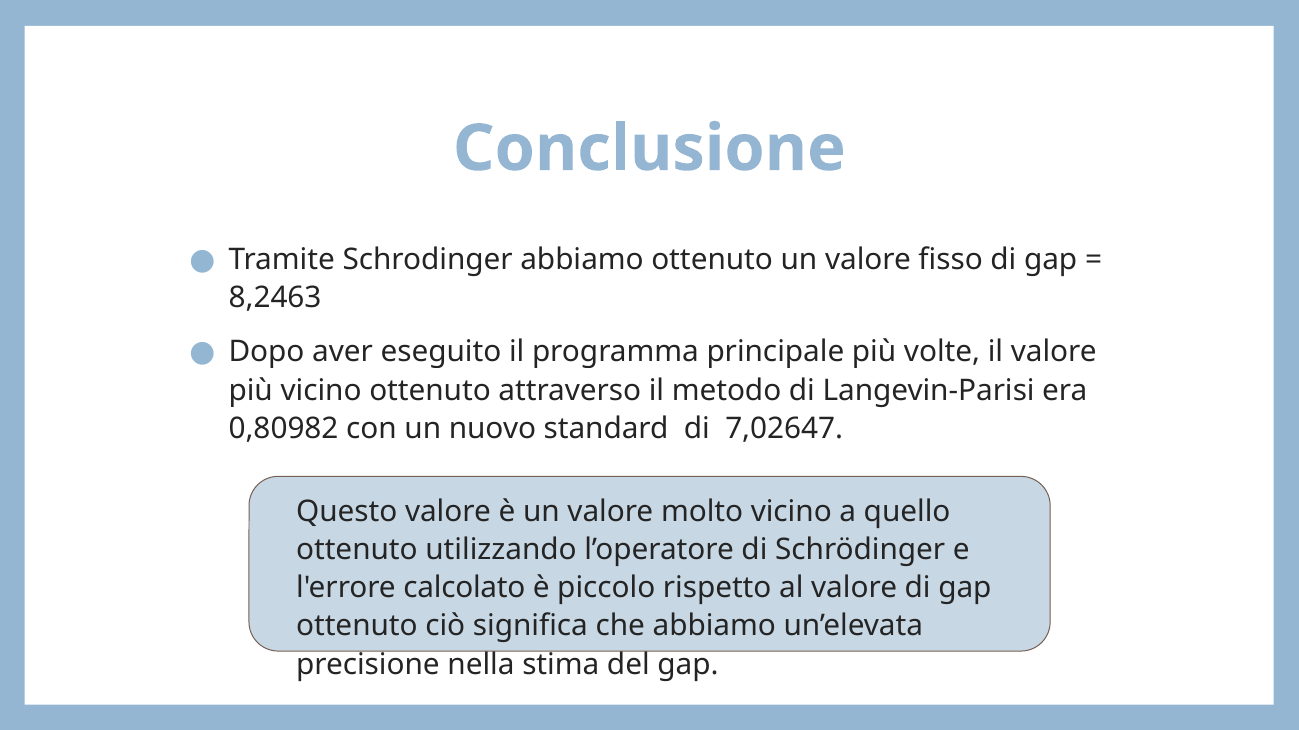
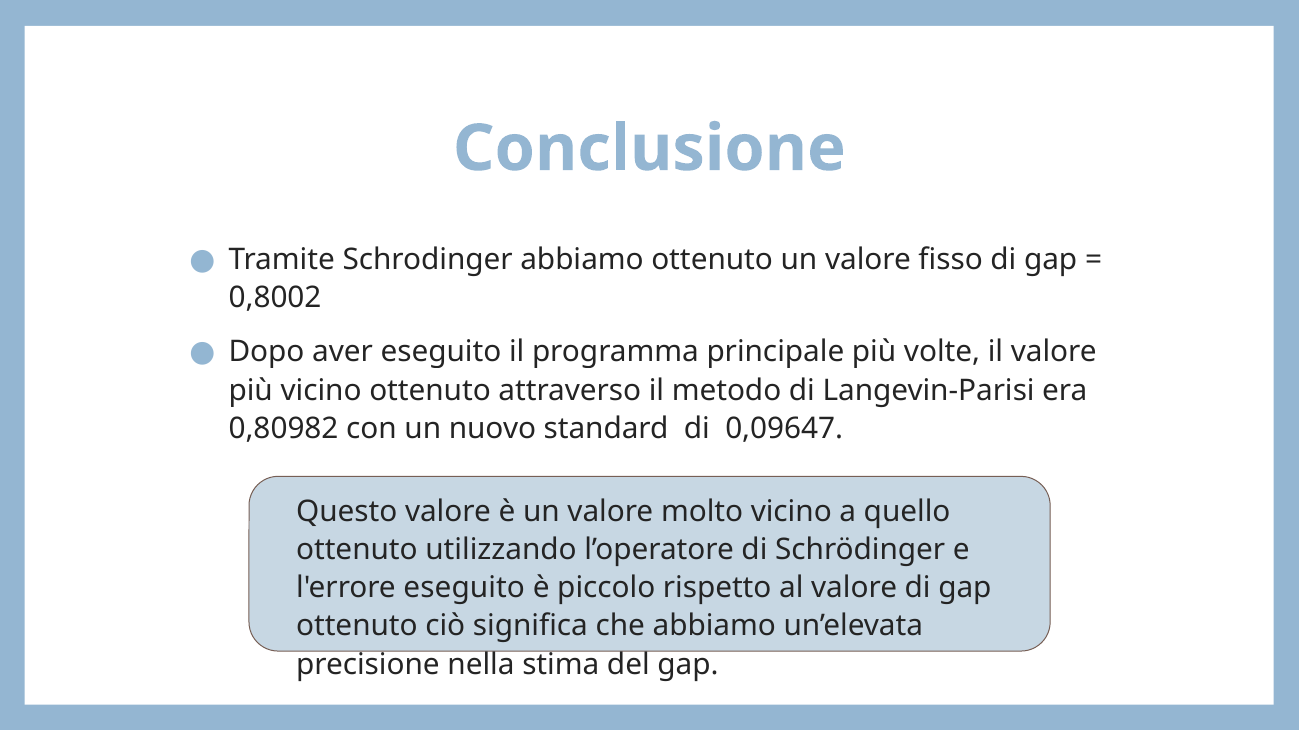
8,2463: 8,2463 -> 0,8002 (275, 298)
7,02647: 7,02647 -> 0,09647 (784, 429)
l'errore calcolato: calcolato -> eseguito (464, 589)
